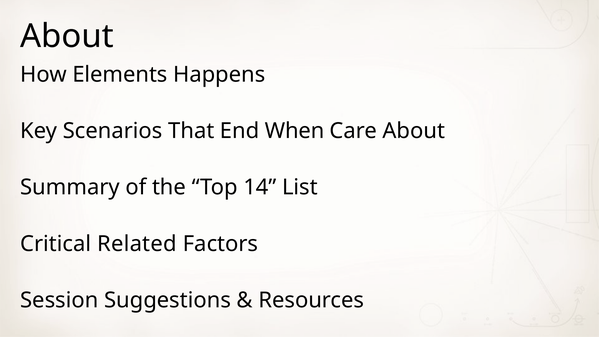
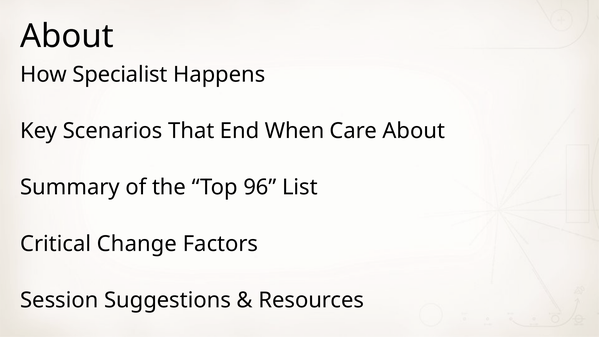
Elements: Elements -> Specialist (120, 75)
14: 14 -> 96 (260, 187)
Related: Related -> Change (137, 244)
